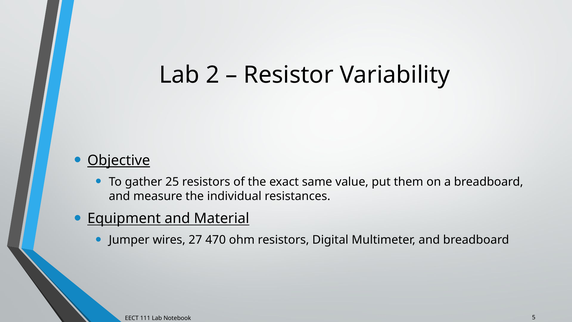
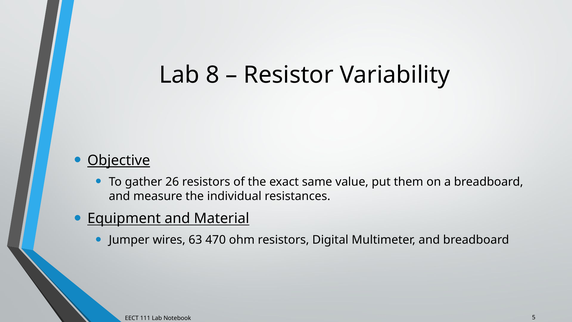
2: 2 -> 8 (213, 75)
25: 25 -> 26 (172, 182)
27: 27 -> 63 (195, 240)
